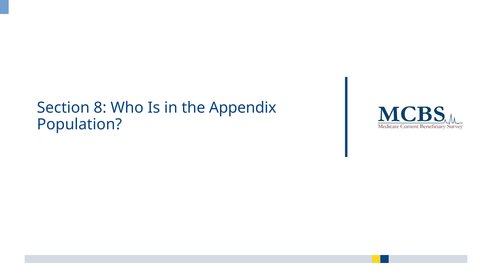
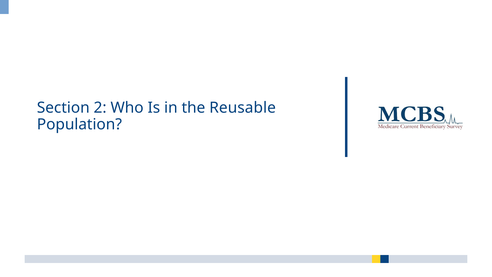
8: 8 -> 2 (100, 108)
Appendix: Appendix -> Reusable (243, 108)
